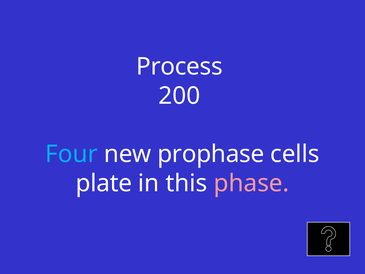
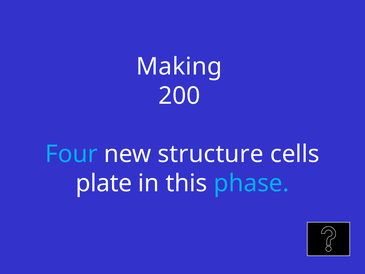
Process: Process -> Making (179, 66)
prophase: prophase -> structure (211, 154)
phase colour: pink -> light blue (251, 183)
